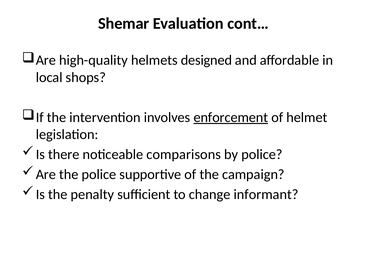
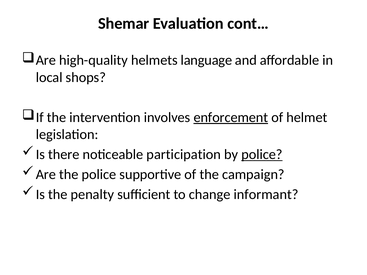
designed: designed -> language (206, 60)
comparisons: comparisons -> participation (184, 155)
police underline: none -> present (262, 155)
